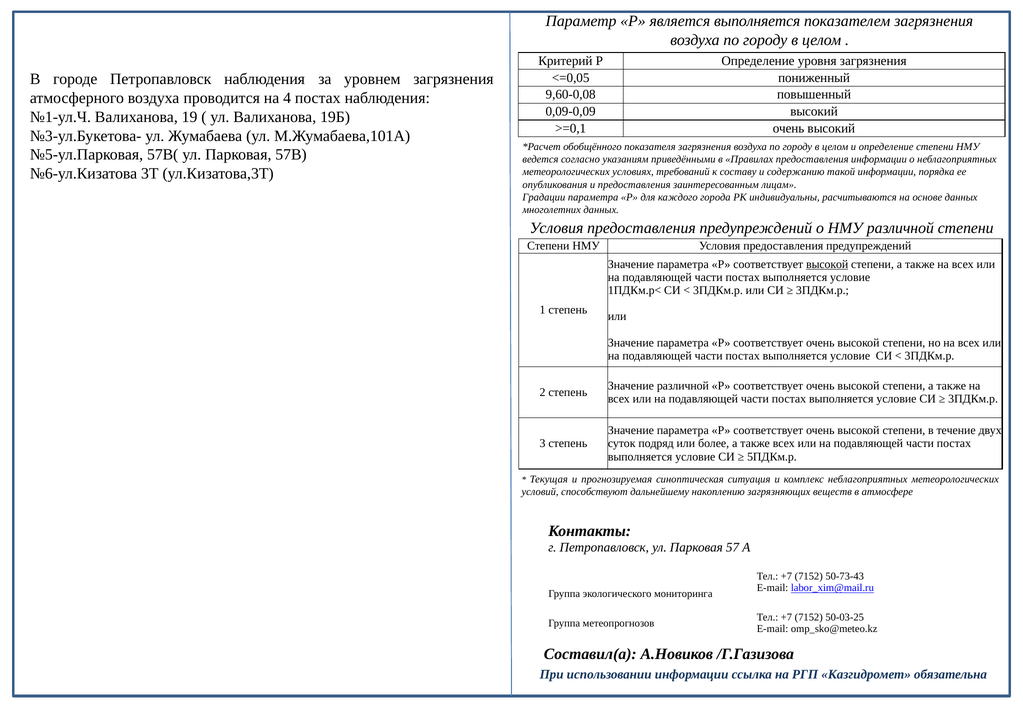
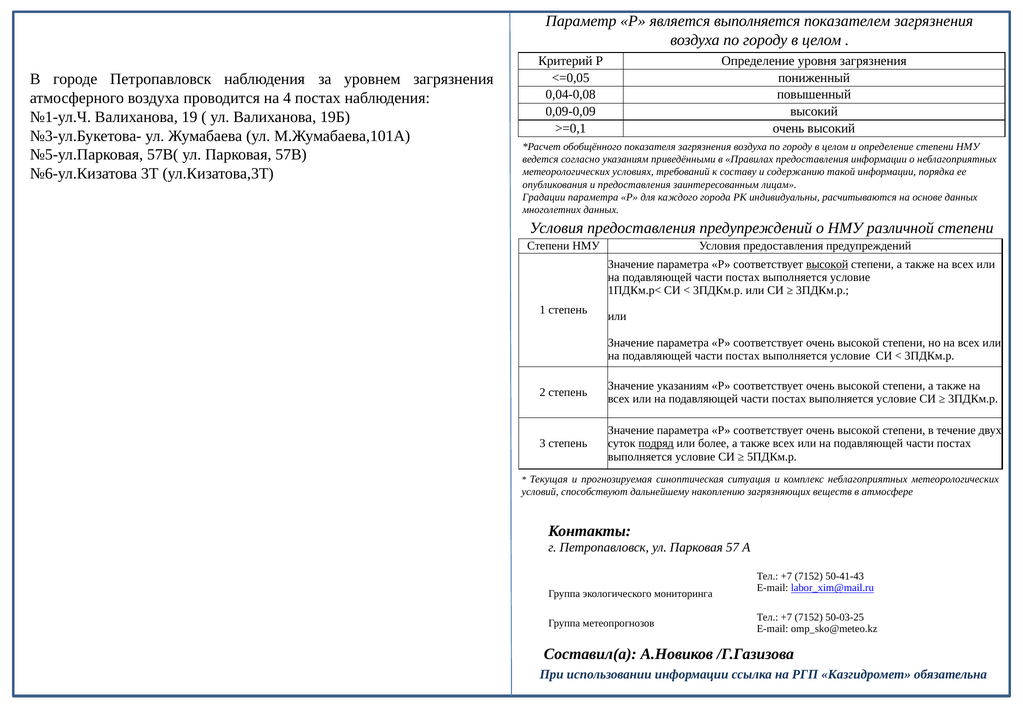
9,60-0,08: 9,60-0,08 -> 0,04-0,08 (571, 95)
Значение различной: различной -> указаниям (683, 386)
подряд underline: none -> present (656, 444)
50-73-43: 50-73-43 -> 50-41-43 (845, 577)
